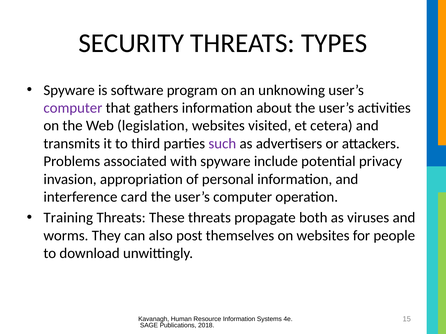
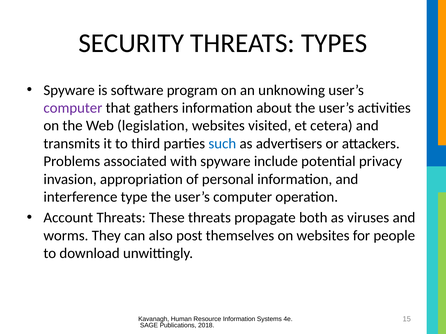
such colour: purple -> blue (222, 144)
card: card -> type (134, 197)
Training: Training -> Account (68, 218)
